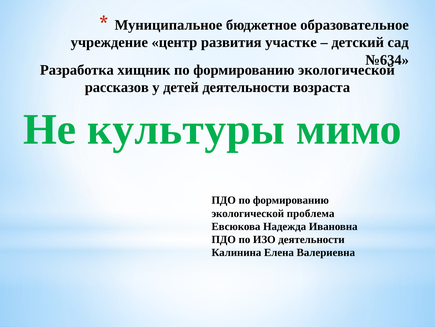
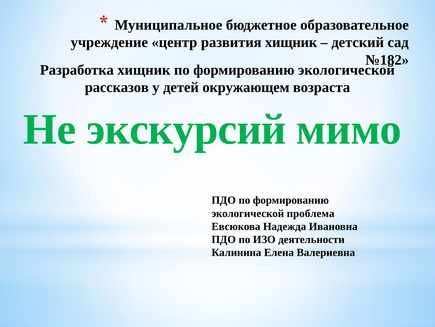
развития участке: участке -> хищник (291, 42)
№634: №634 -> №182 (387, 60)
детей деятельности: деятельности -> окружающем (246, 87)
культуры: культуры -> экскурсий (186, 129)
